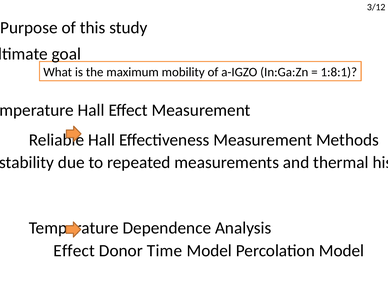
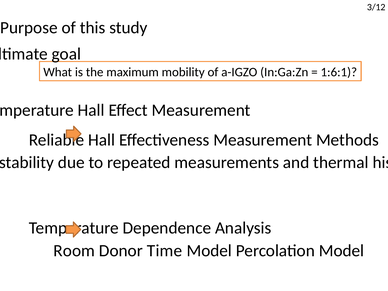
1:8:1: 1:8:1 -> 1:6:1 (339, 72)
Effect: Effect -> Room (74, 251)
